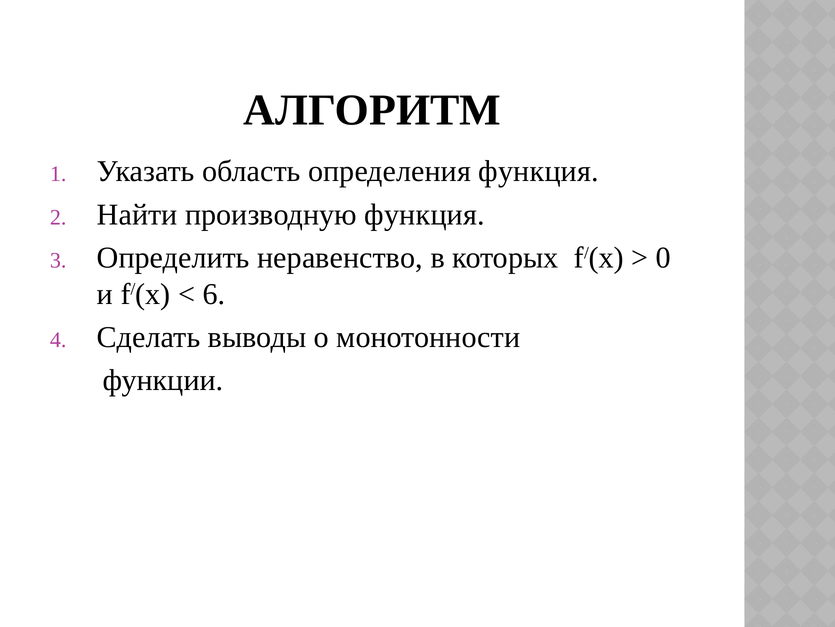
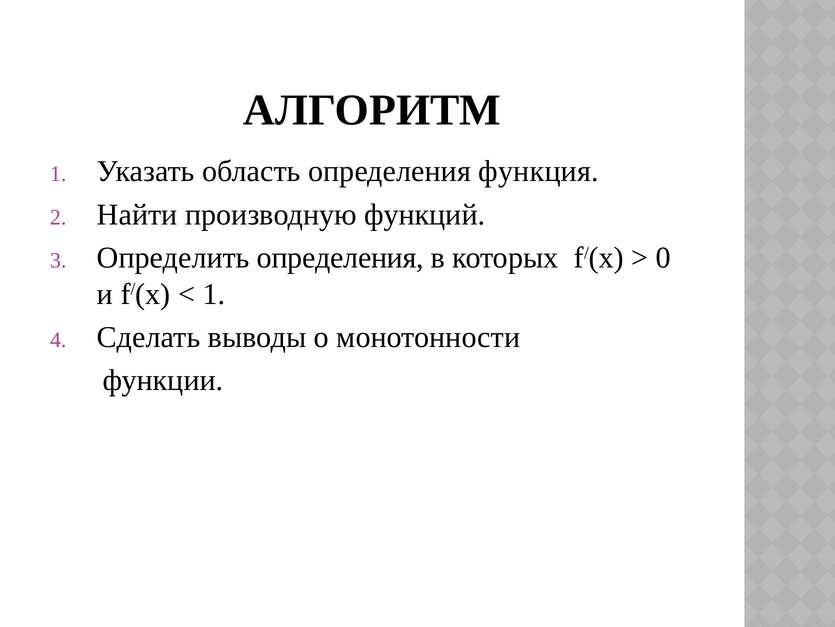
производную функция: функция -> функций (425, 214)
Определить неравенство: неравенство -> определения (340, 258)
6: 6 -> 1 (214, 294)
